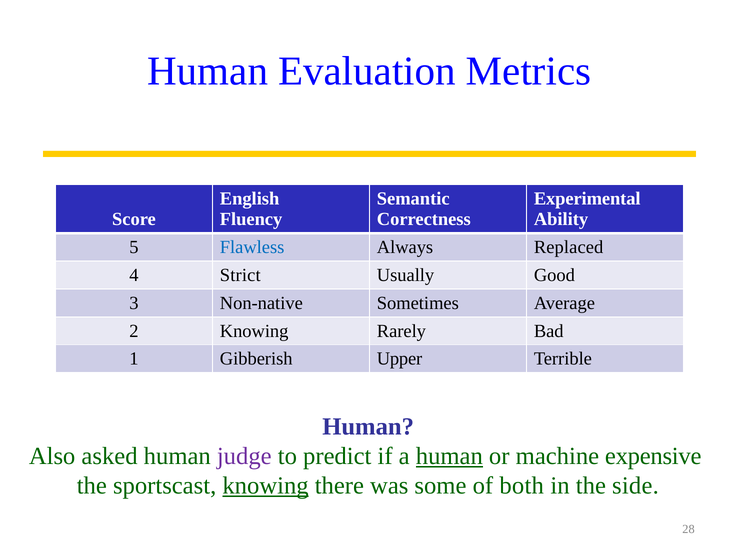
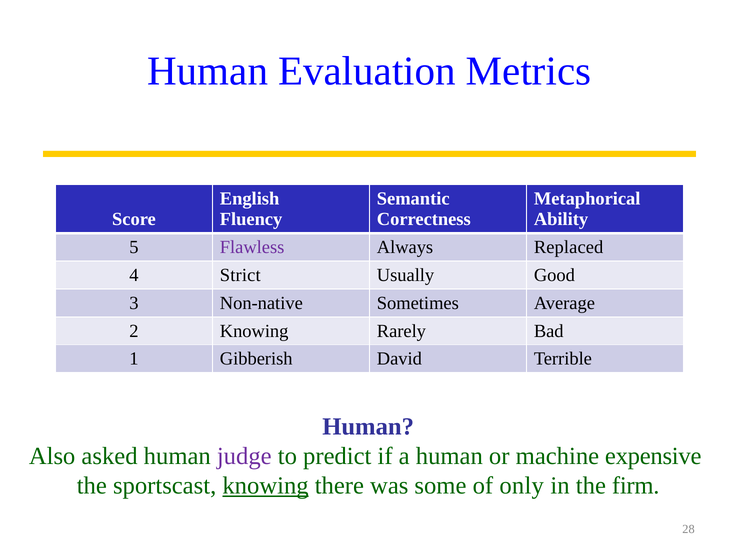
Experimental: Experimental -> Metaphorical (587, 199)
Flawless colour: blue -> purple (252, 247)
Upper: Upper -> David (399, 359)
human underline: present -> none (449, 456)
both: both -> only (522, 486)
side: side -> firm (636, 486)
